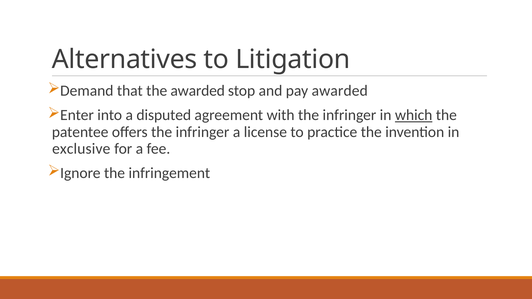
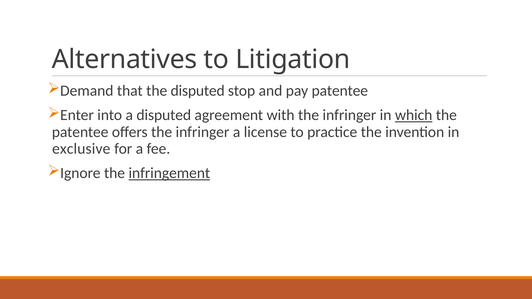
the awarded: awarded -> disputed (198, 91)
pay awarded: awarded -> patentee (340, 91)
infringement underline: none -> present (169, 173)
